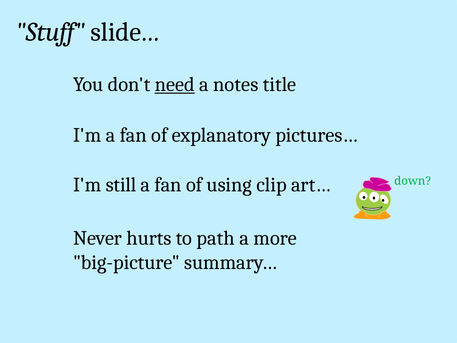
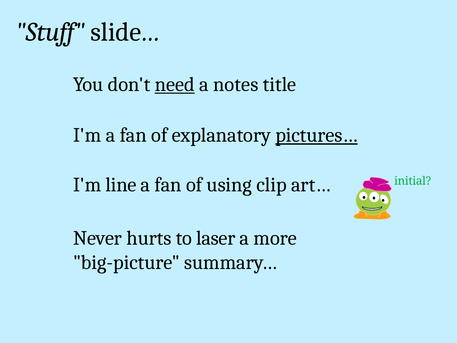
pictures… underline: none -> present (317, 135)
still: still -> line (121, 185)
down: down -> initial (413, 181)
path: path -> laser (216, 238)
